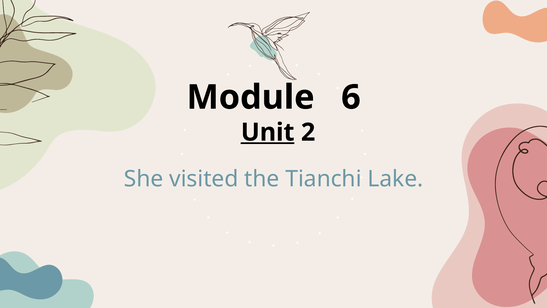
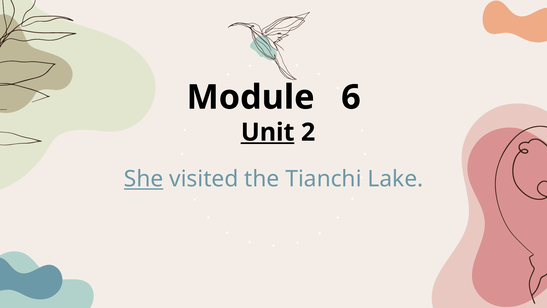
She underline: none -> present (144, 179)
